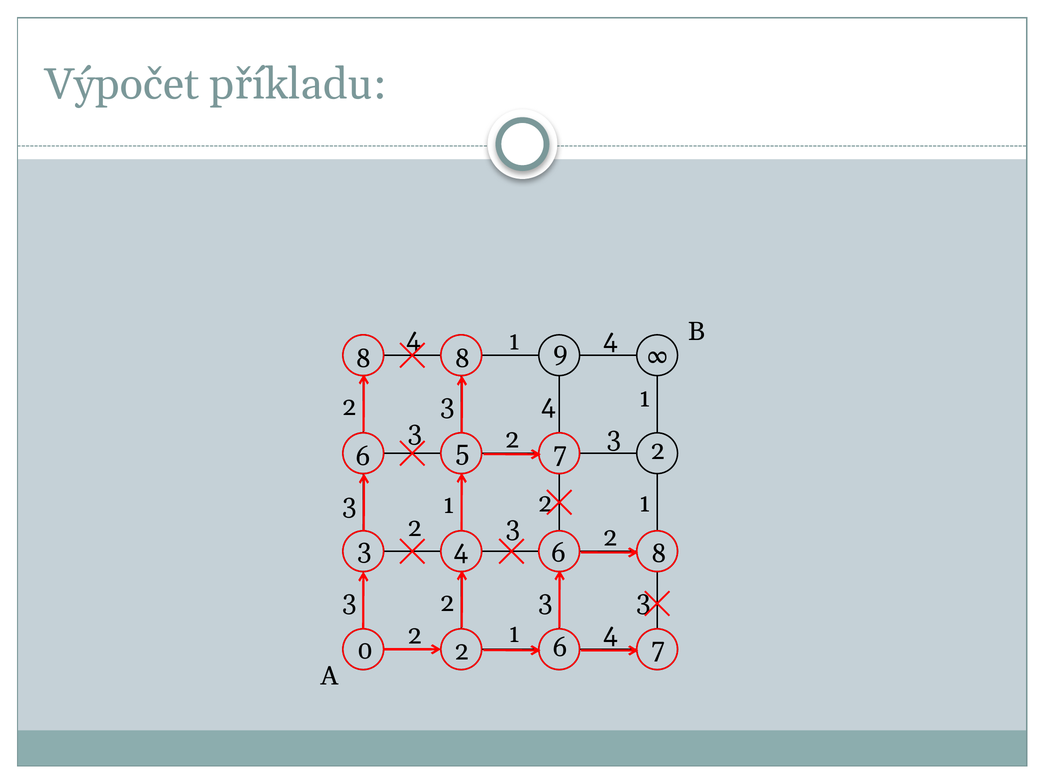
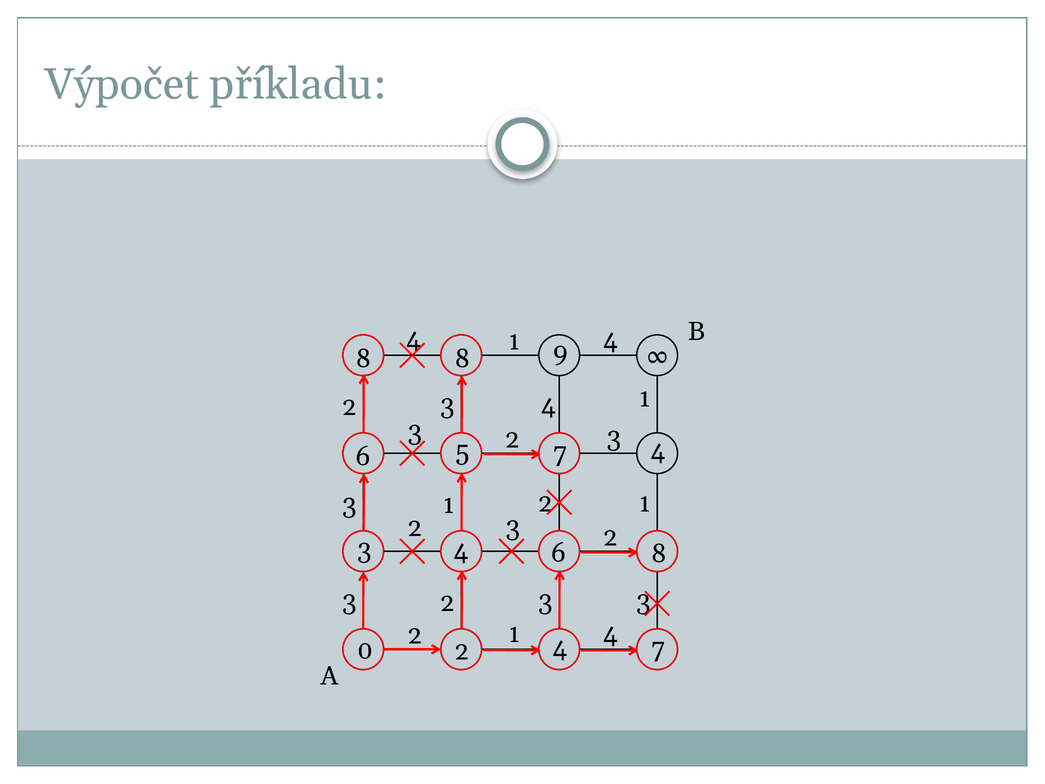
7 2: 2 -> 4 (658, 450)
6: 6 -> 4 (560, 647)
